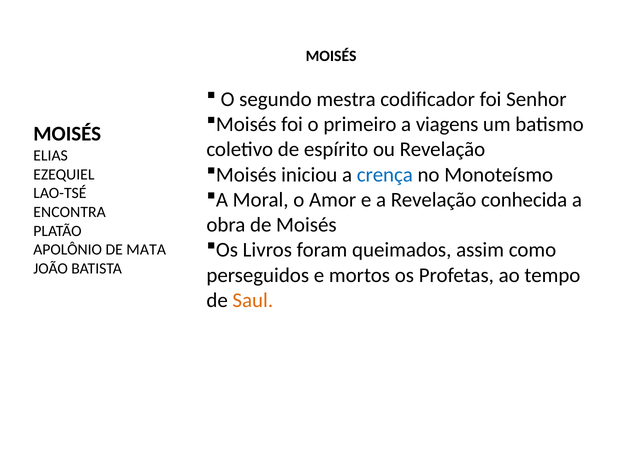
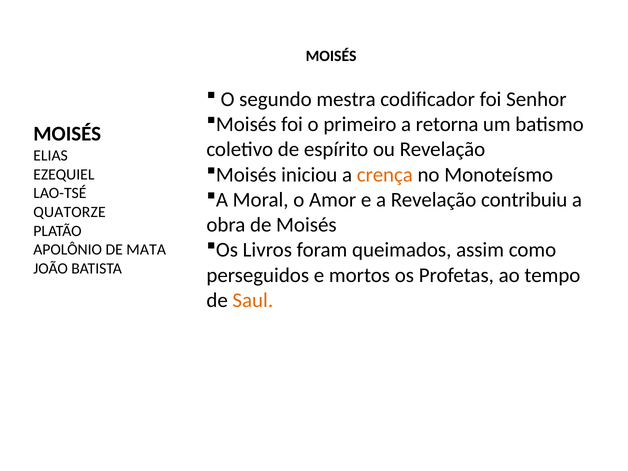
viagens: viagens -> retorna (447, 124)
crença colour: blue -> orange (385, 175)
conhecida: conhecida -> contribuiu (524, 200)
ENCONTRA: ENCONTRA -> QUATORZE (70, 212)
